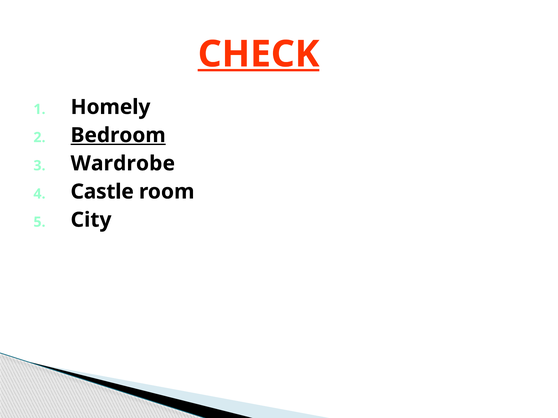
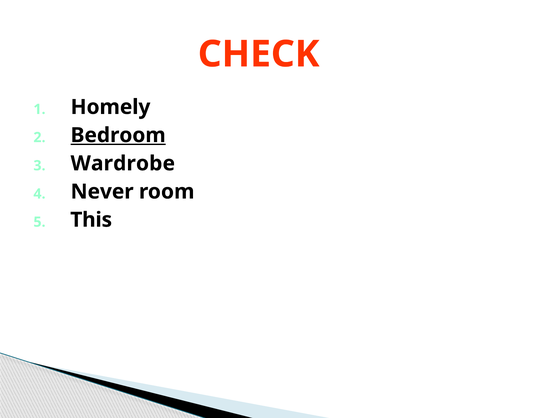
CHECK underline: present -> none (259, 54)
Castle: Castle -> Never (102, 192)
City: City -> This (91, 220)
